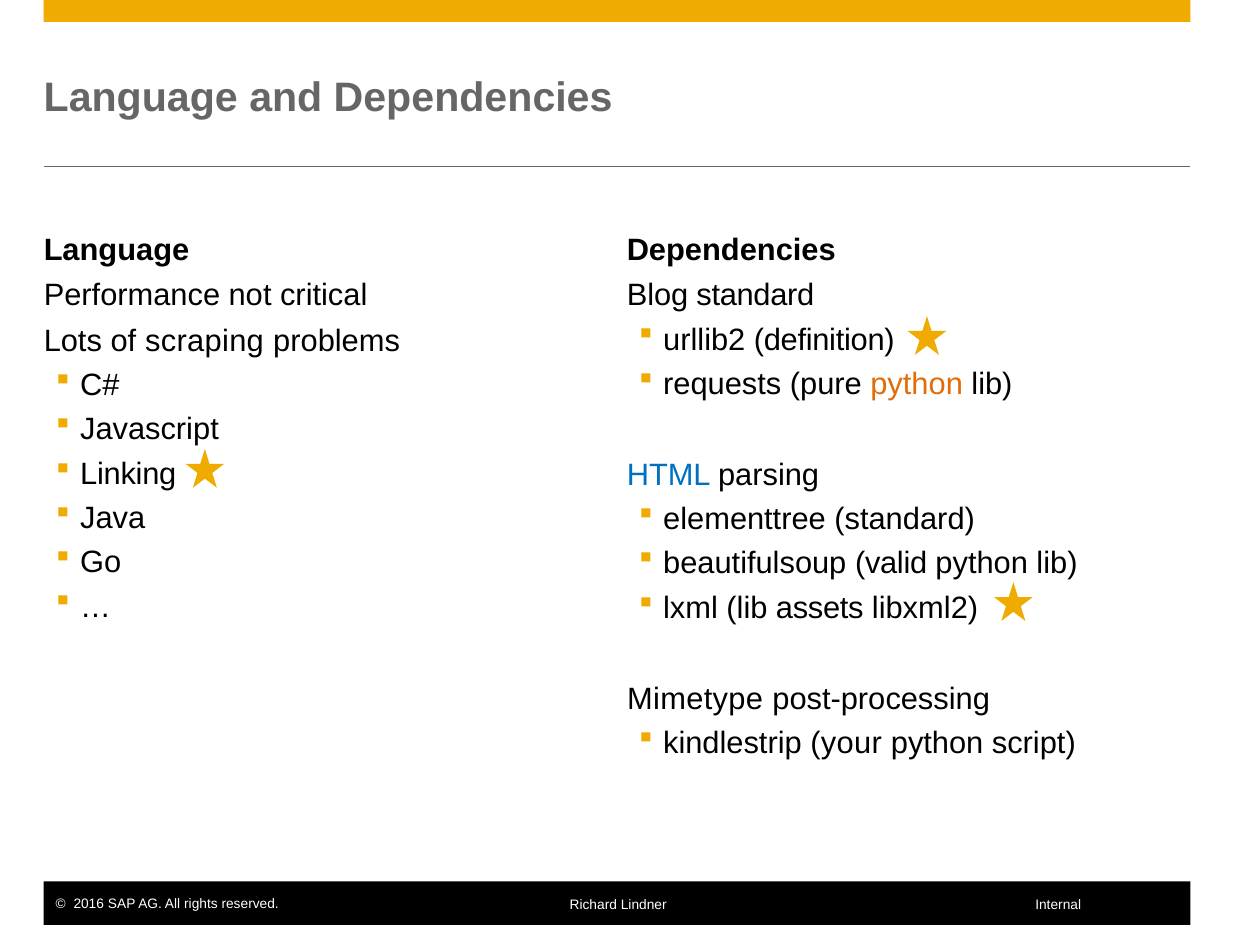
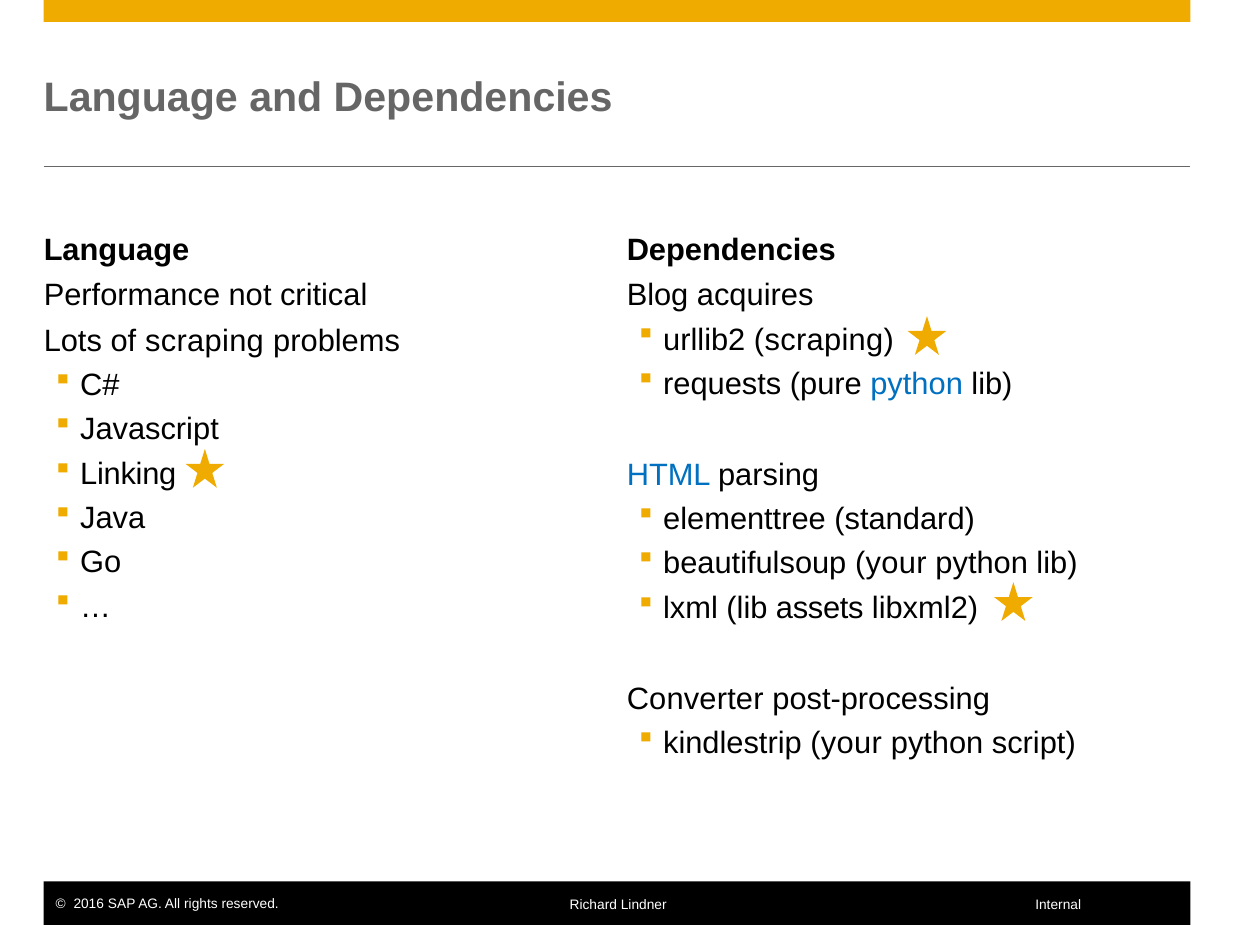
Blog standard: standard -> acquires (755, 296)
urllib2 definition: definition -> scraping (824, 340)
python colour: orange -> blue (917, 384)
beautifulsoup valid: valid -> your (891, 564)
Mimetype: Mimetype -> Converter (695, 700)
